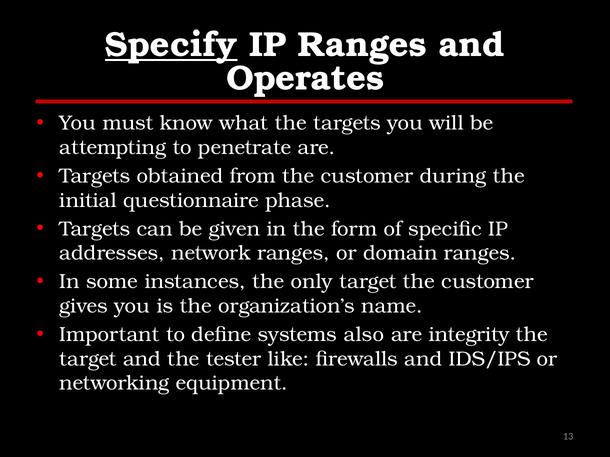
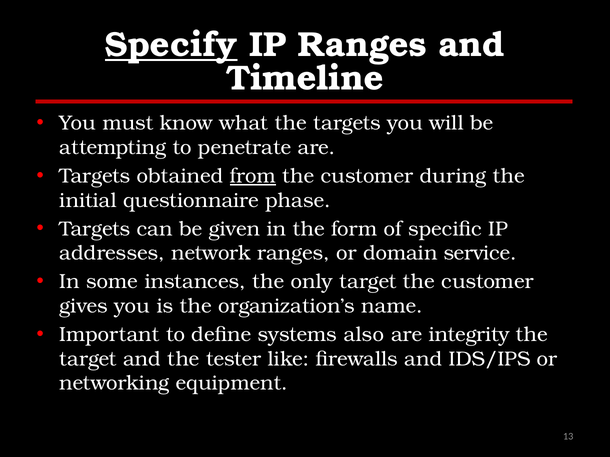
Operates: Operates -> Timeline (305, 78)
from underline: none -> present (253, 176)
domain ranges: ranges -> service (480, 254)
